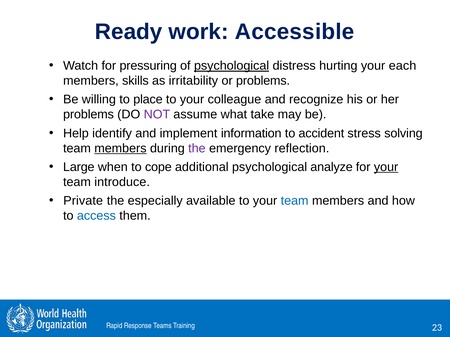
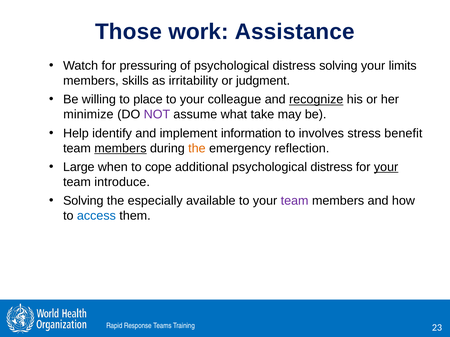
Ready: Ready -> Those (129, 32)
Accessible: Accessible -> Assistance (295, 32)
psychological underline: present -> none (232, 66)
distress hurting: hurting -> solving (338, 66)
each: each -> limits (403, 66)
or problems: problems -> judgment (263, 81)
recognize underline: none -> present (316, 100)
problems: problems -> minimize (88, 115)
accident: accident -> involves (321, 133)
solving: solving -> benefit (403, 133)
the colour: purple -> orange (197, 148)
additional psychological analyze: analyze -> distress (332, 167)
Private: Private -> Solving (83, 201)
team colour: blue -> purple (295, 201)
